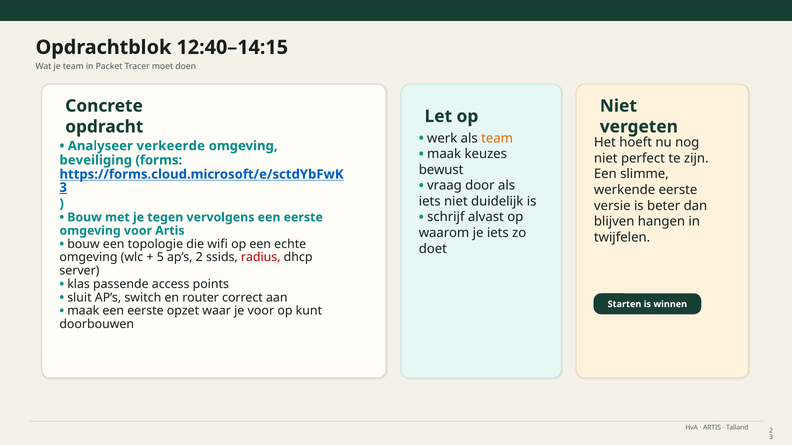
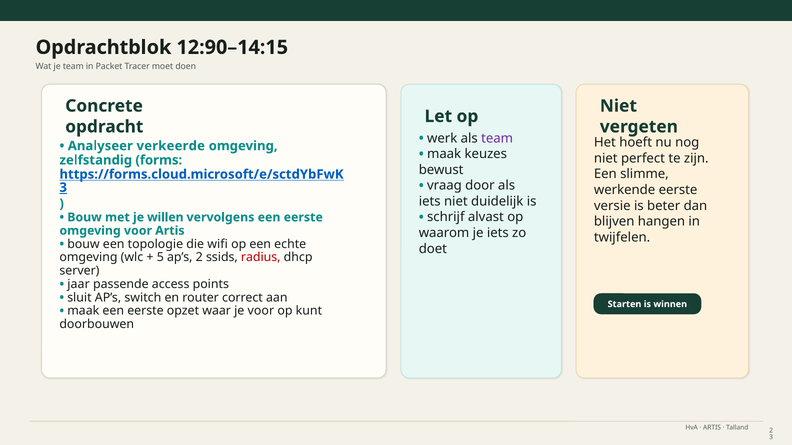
12:40–14:15: 12:40–14:15 -> 12:90–14:15 (232, 47)
team colour: orange -> purple (497, 138)
beveiliging: beveiliging -> zelfstandig (96, 160)
tegen: tegen -> willen (165, 218)
klas: klas -> jaar (79, 284)
